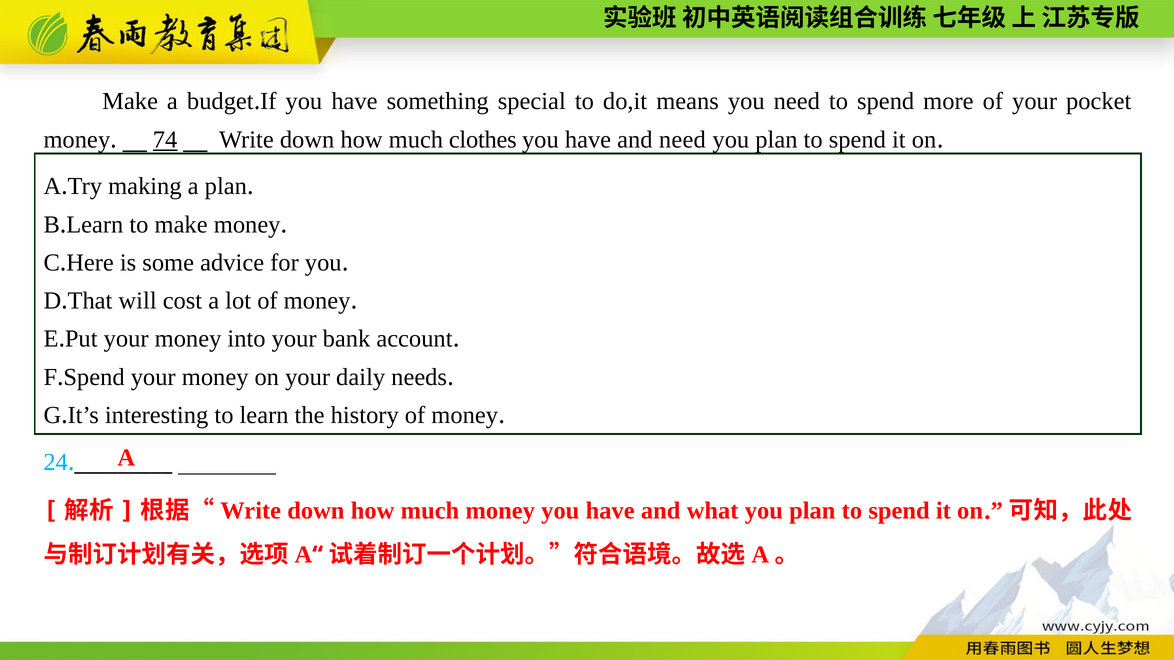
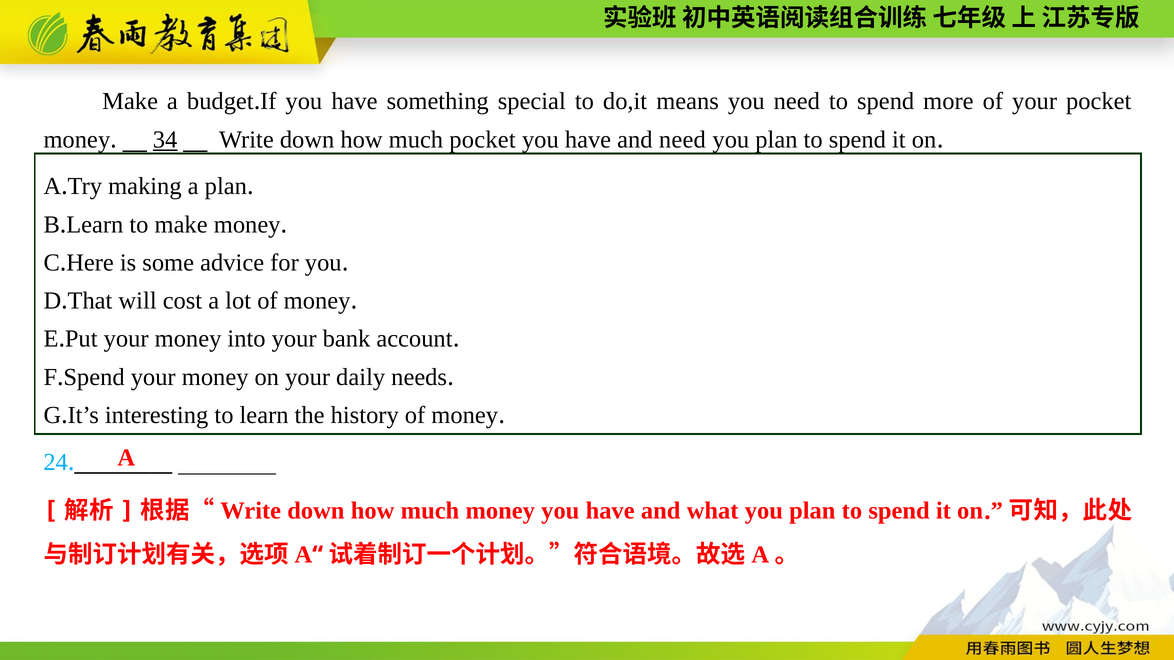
74: 74 -> 34 (165, 140)
much clothes: clothes -> pocket (483, 140)
